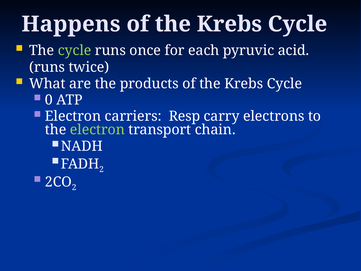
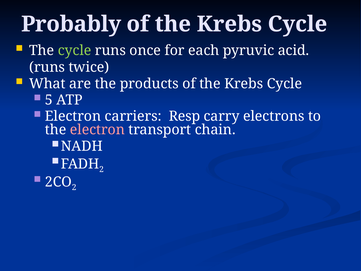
Happens: Happens -> Probably (71, 24)
0: 0 -> 5 (49, 100)
electron colour: light green -> pink (97, 130)
